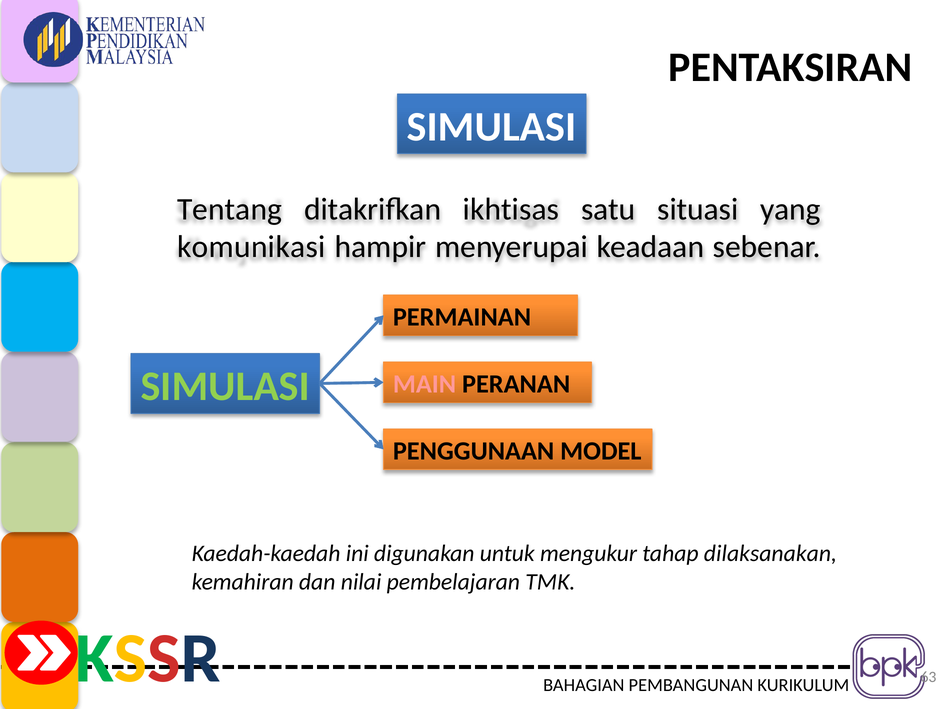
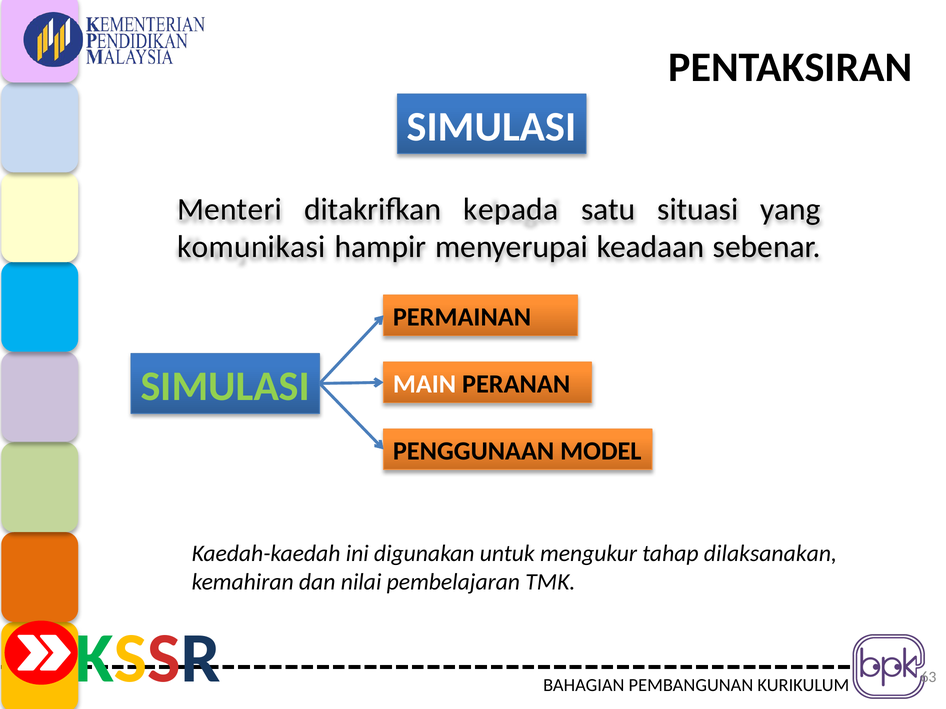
Tentang: Tentang -> Menteri (230, 209)
ikhtisas: ikhtisas -> kepada (511, 209)
MAIN colour: pink -> white (425, 384)
